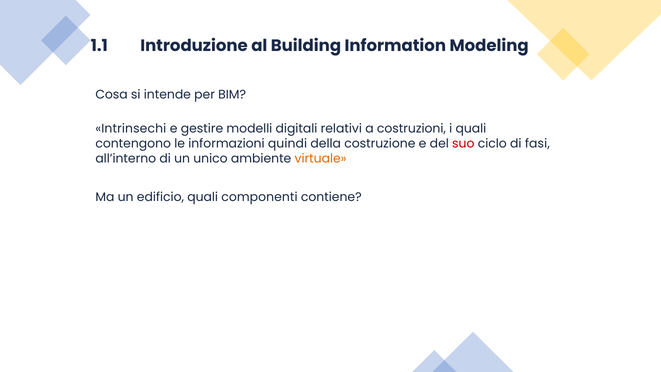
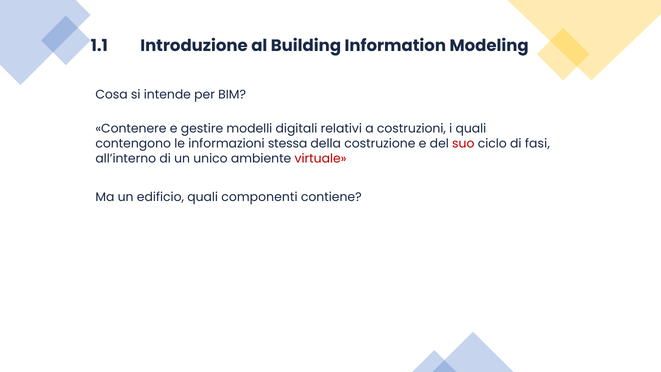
Intrinsechi: Intrinsechi -> Contenere (131, 129)
quindi: quindi -> stessa (288, 144)
virtuale colour: orange -> red (321, 158)
